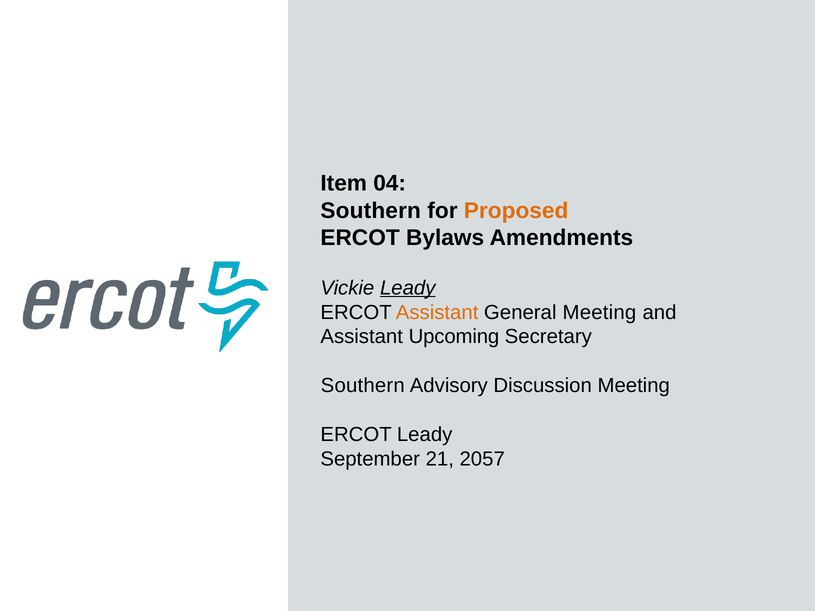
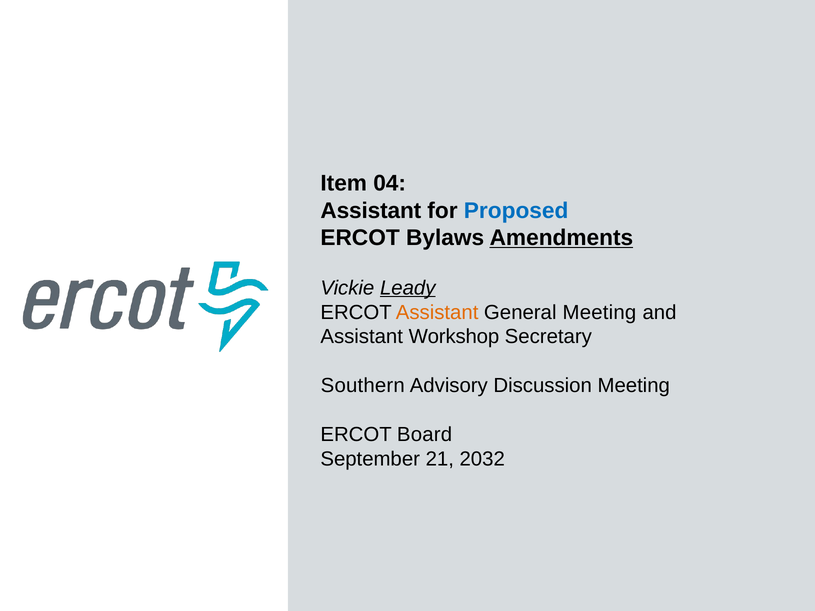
Southern: Southern -> Assistant (371, 211)
Proposed colour: orange -> blue (516, 211)
Amendments underline: none -> present (561, 238)
Upcoming: Upcoming -> Workshop (454, 337)
ERCOT Leady: Leady -> Board (425, 435)
2057: 2057 -> 2032 (482, 459)
